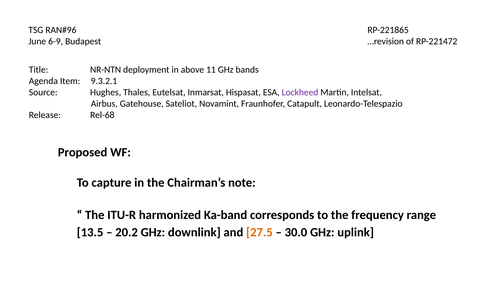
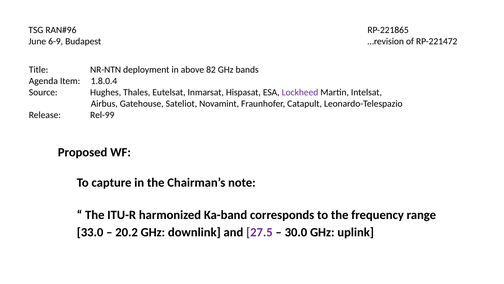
11: 11 -> 82 (211, 69)
9.3.2.1: 9.3.2.1 -> 1.8.0.4 (104, 81)
Rel-68: Rel-68 -> Rel-99 (102, 115)
13.5: 13.5 -> 33.0 (90, 232)
27.5 colour: orange -> purple (259, 232)
